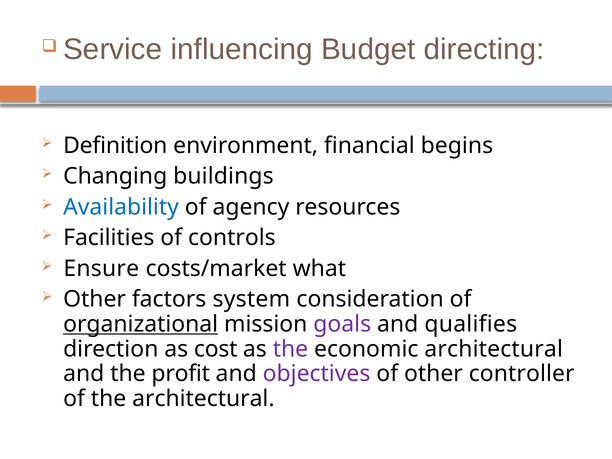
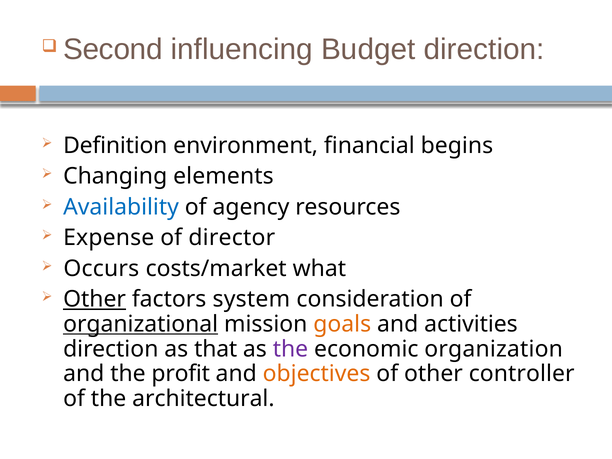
Service: Service -> Second (113, 50)
Budget directing: directing -> direction (484, 50)
buildings: buildings -> elements (223, 176)
Facilities: Facilities -> Expense (109, 238)
controls: controls -> director (232, 238)
Ensure: Ensure -> Occurs (101, 269)
Other underline: none -> present (95, 299)
goals colour: purple -> orange (342, 324)
qualifies: qualifies -> activities (471, 324)
cost: cost -> that (216, 349)
economic architectural: architectural -> organization (494, 349)
objectives colour: purple -> orange (317, 374)
